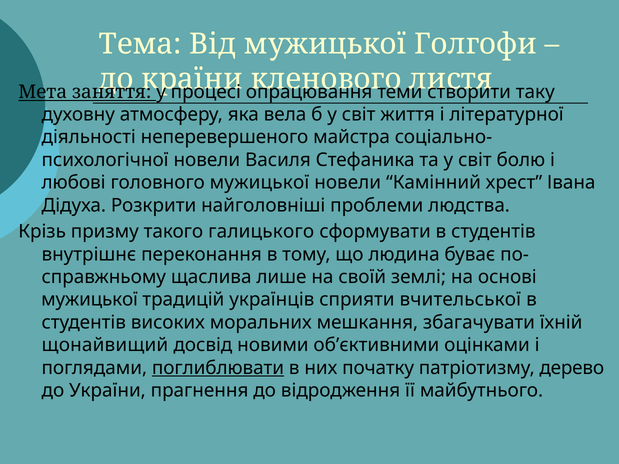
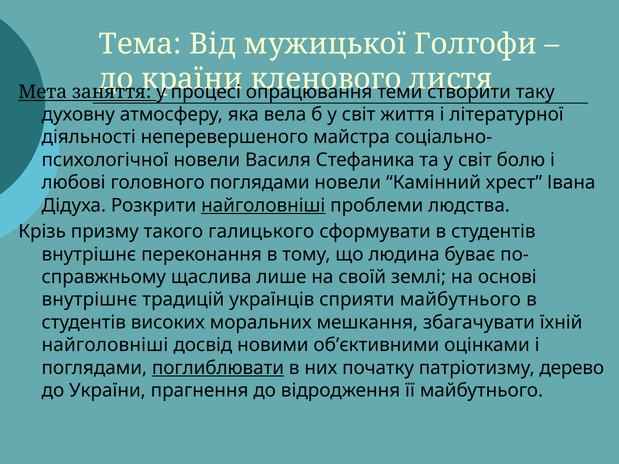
головного мужицької: мужицької -> поглядами (260, 183)
найголовніші underline: none -> present (263, 205)
мужицької: мужицької -> внутрішнє (89, 300)
сприяти вчительської: вчительської -> майбутнього (460, 300)
щонайвищий: щонайвищий -> найголовніші (105, 345)
